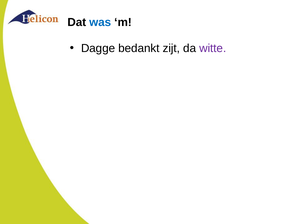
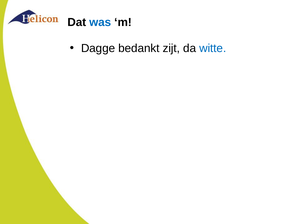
witte colour: purple -> blue (213, 48)
